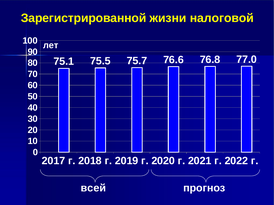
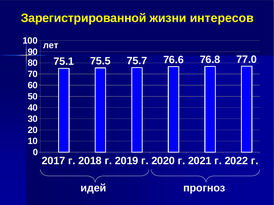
налоговой: налоговой -> интересов (222, 18)
всей: всей -> идей (93, 188)
